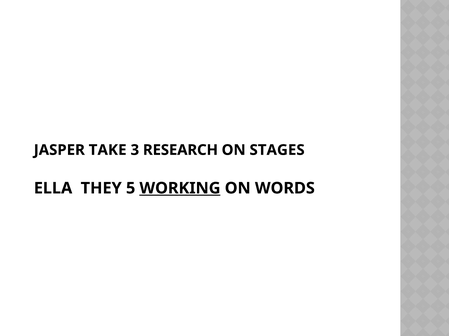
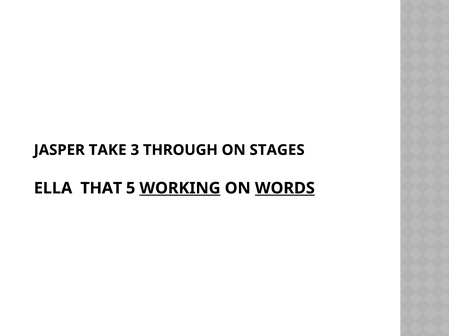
RESEARCH: RESEARCH -> THROUGH (180, 150)
THEY: THEY -> THAT (101, 189)
WORDS underline: none -> present (285, 189)
